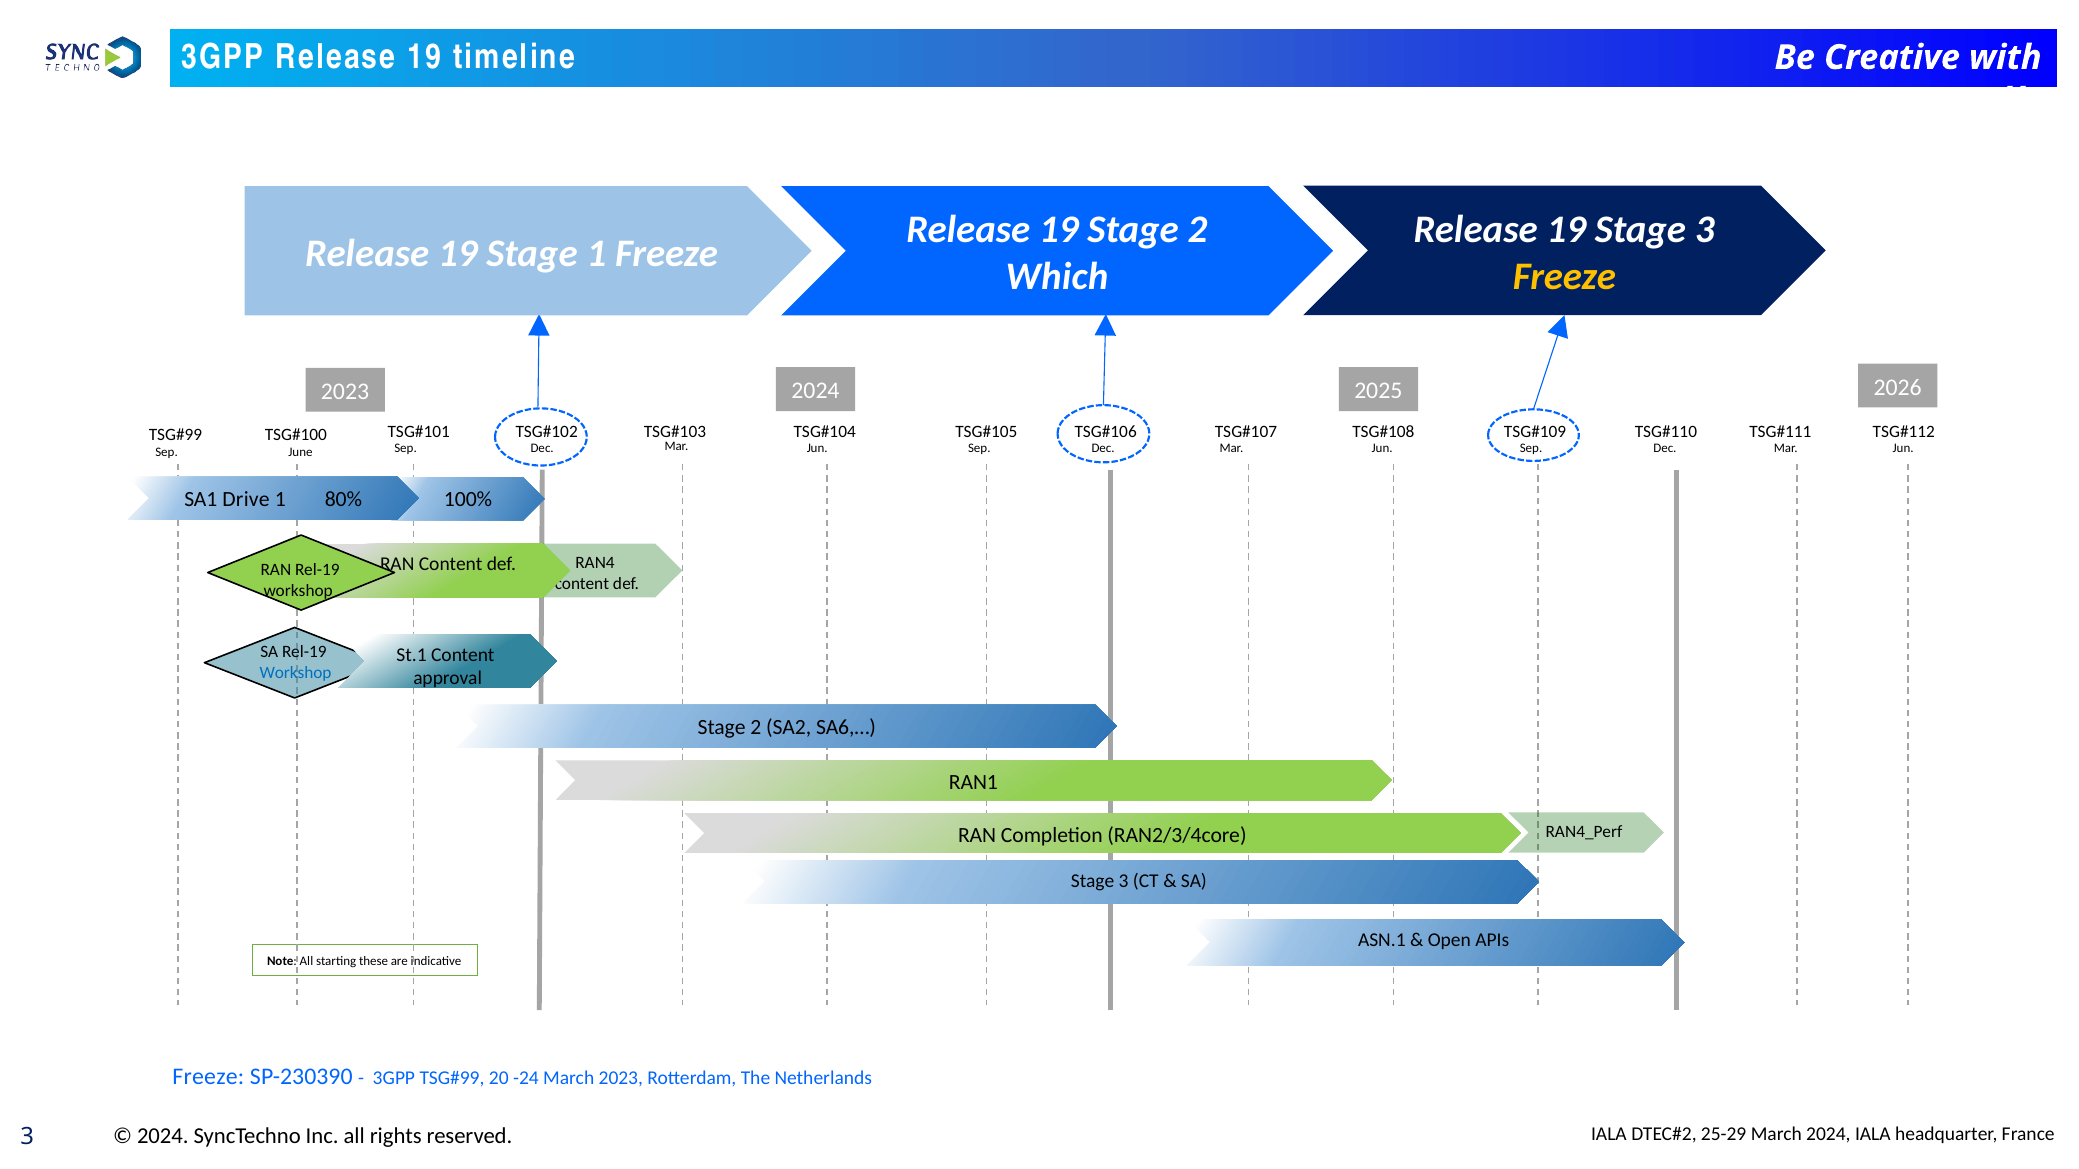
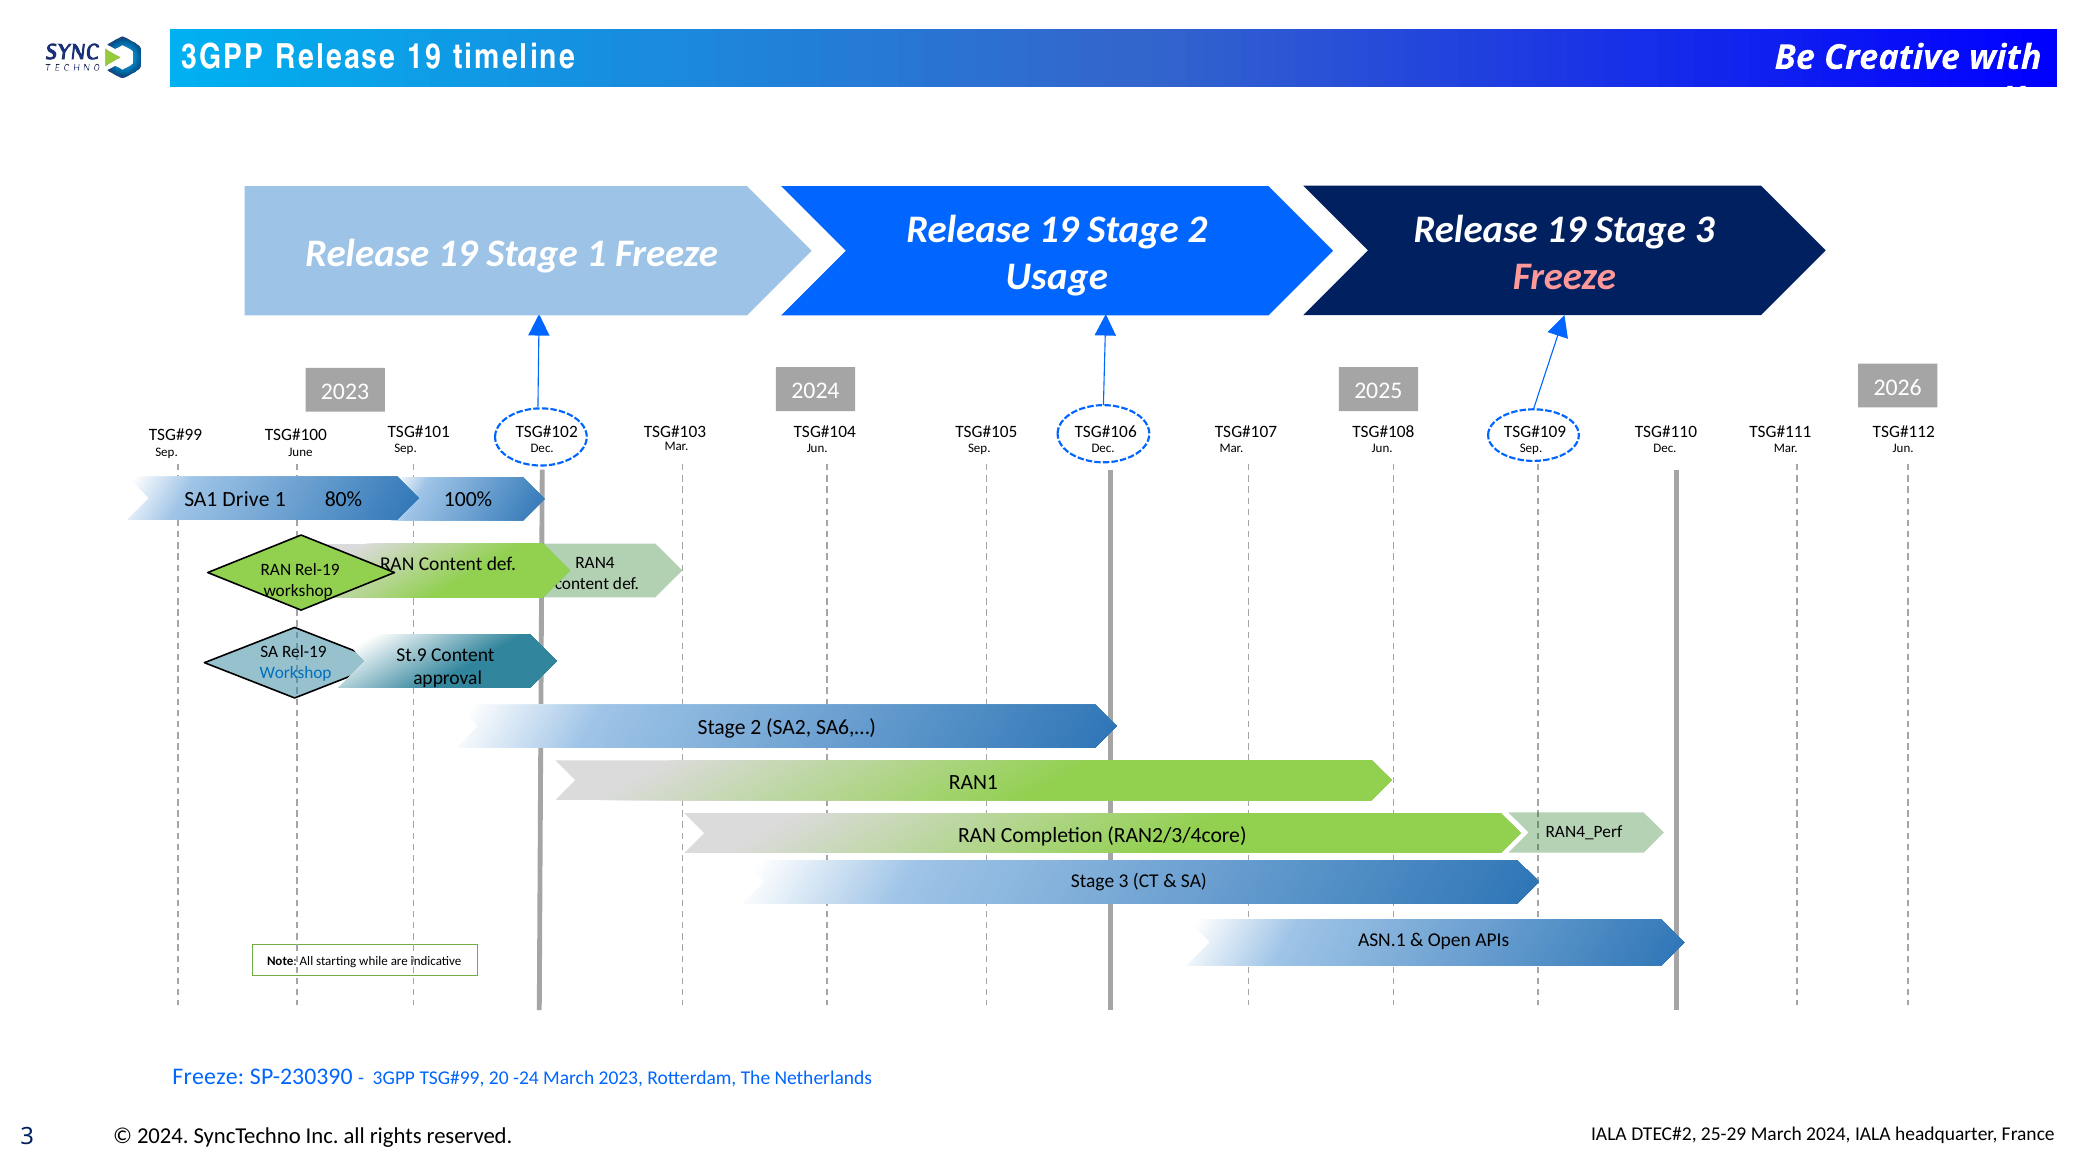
Freeze colour: yellow -> pink (1564, 277)
Which: Which -> Usage (1057, 277)
St.1: St.1 -> St.9 (412, 655)
these: these -> while (374, 961)
